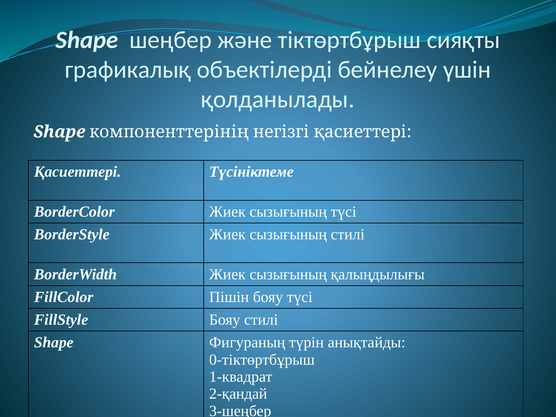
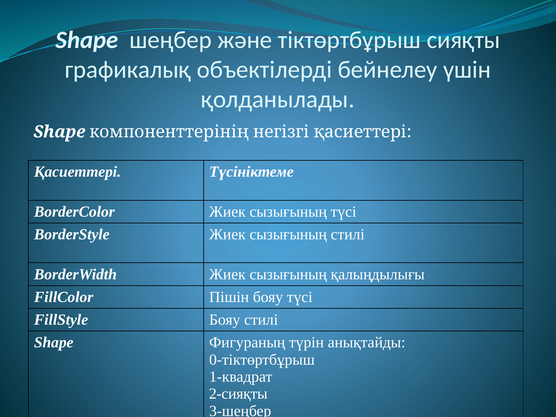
2-қандай: 2-қандай -> 2-сияқты (238, 394)
